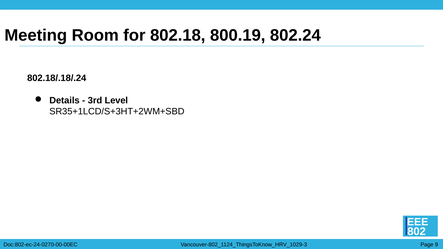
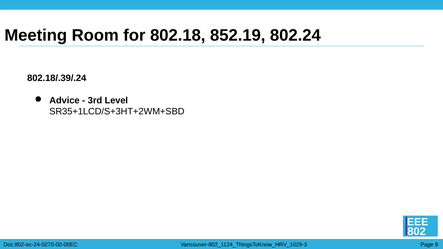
800.19: 800.19 -> 852.19 (238, 35)
802.18/.18/.24: 802.18/.18/.24 -> 802.18/.39/.24 (57, 78)
Details: Details -> Advice (64, 100)
